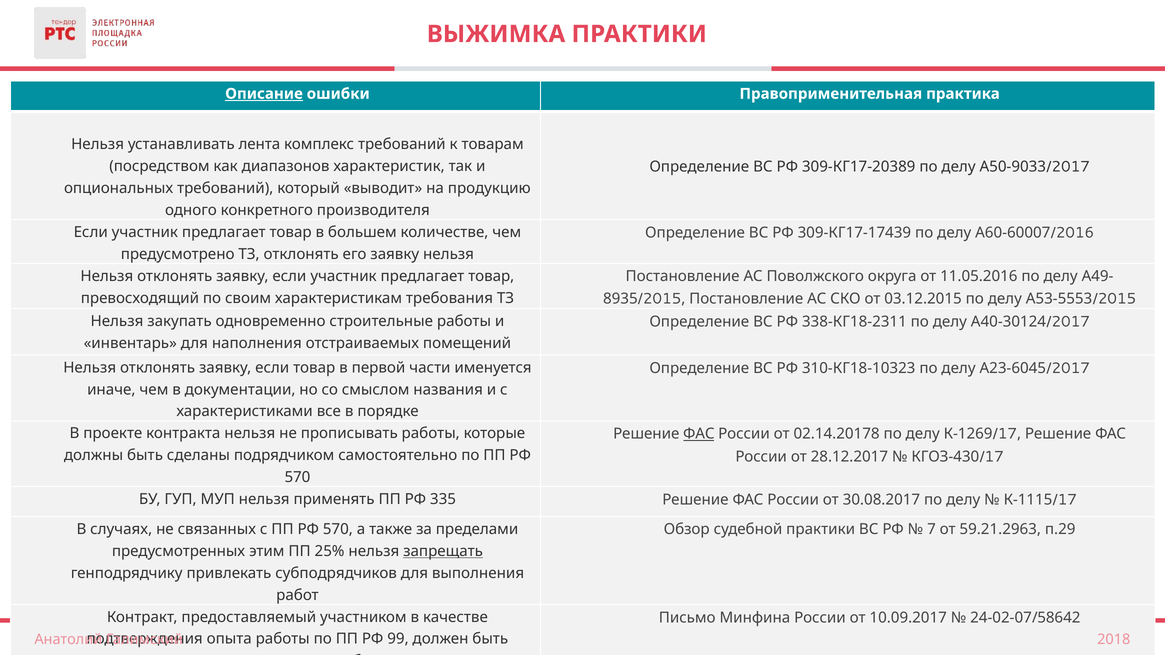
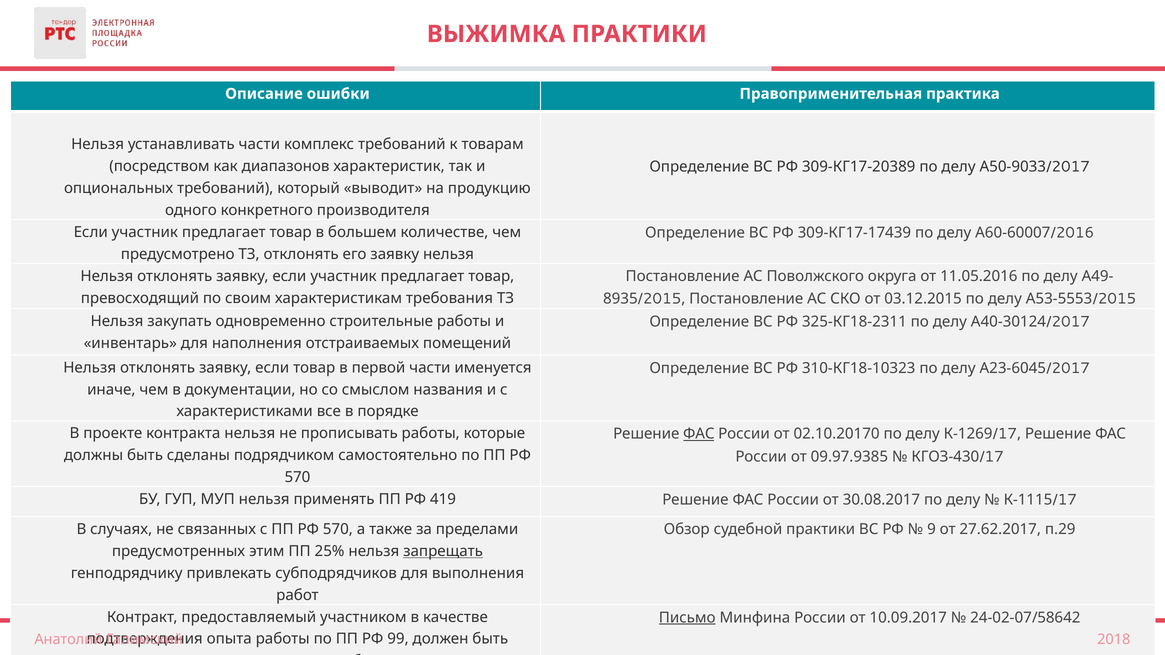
Описание underline: present -> none (264, 94)
устанавливать лента: лента -> части (259, 145)
338-КГ18-2311: 338-КГ18-2311 -> 325-КГ18-2311 (854, 322)
02.14.20178: 02.14.20178 -> 02.10.20170 (837, 434)
28.12.2017: 28.12.2017 -> 09.97.9385 (849, 457)
335: 335 -> 419 (443, 499)
7: 7 -> 9 (931, 530)
59.21.2963: 59.21.2963 -> 27.62.2017 (1000, 530)
Письмо underline: none -> present (687, 618)
